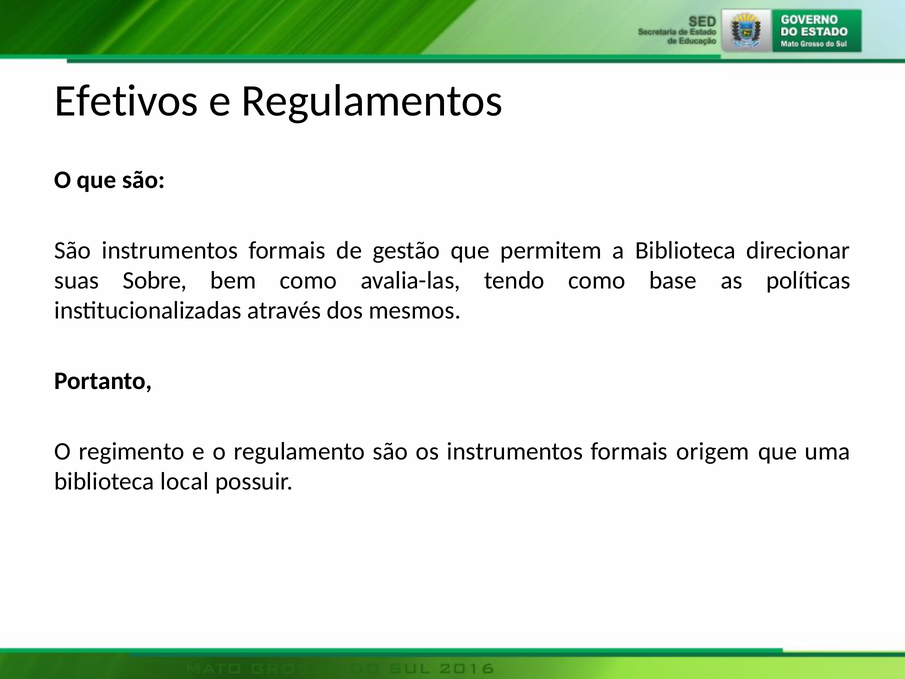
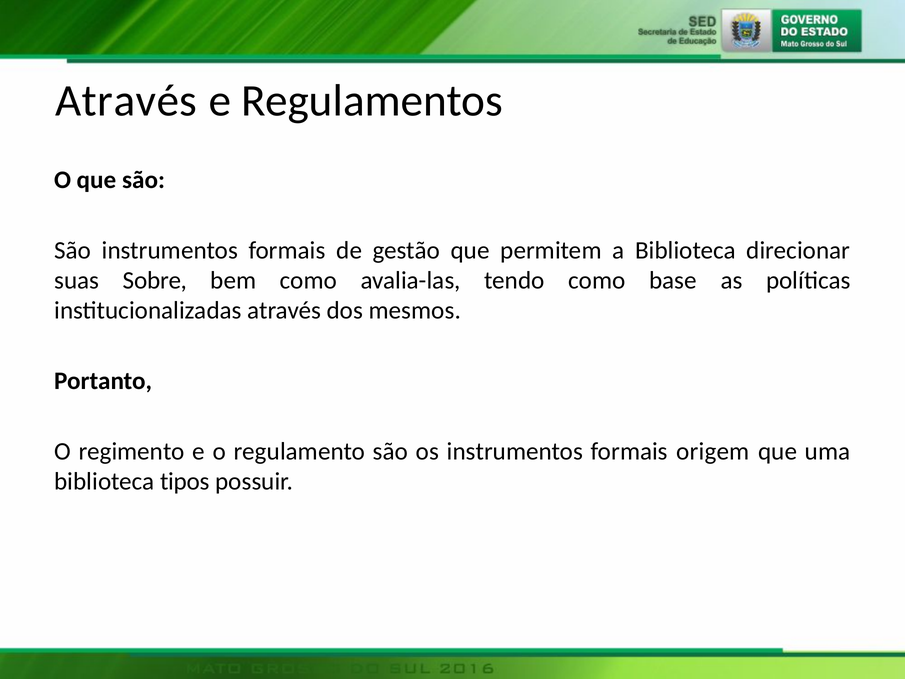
Efetivos: Efetivos -> Através (126, 101)
local: local -> tipos (185, 482)
